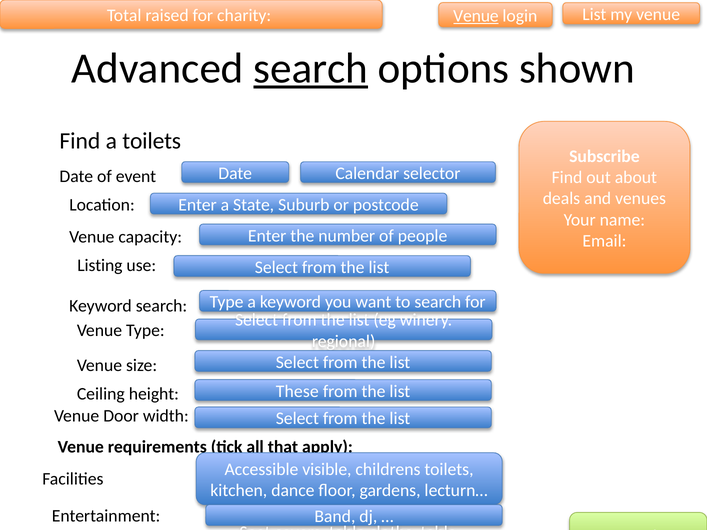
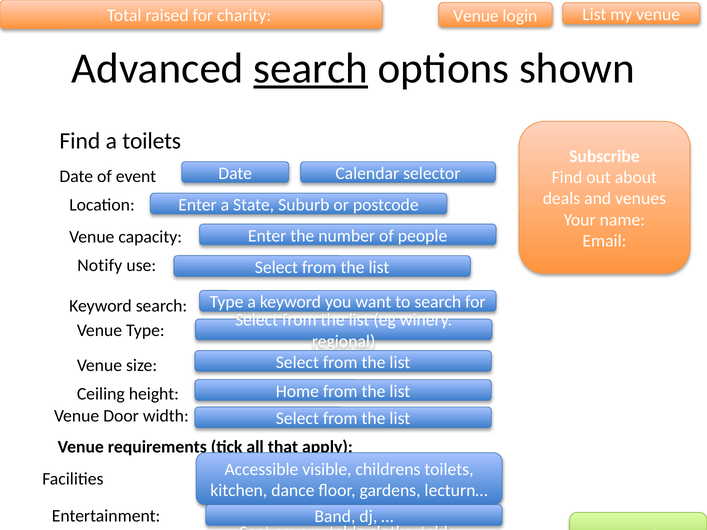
Venue underline: present -> none (476, 16)
Listing: Listing -> Notify (100, 266)
These: These -> Home (297, 391)
